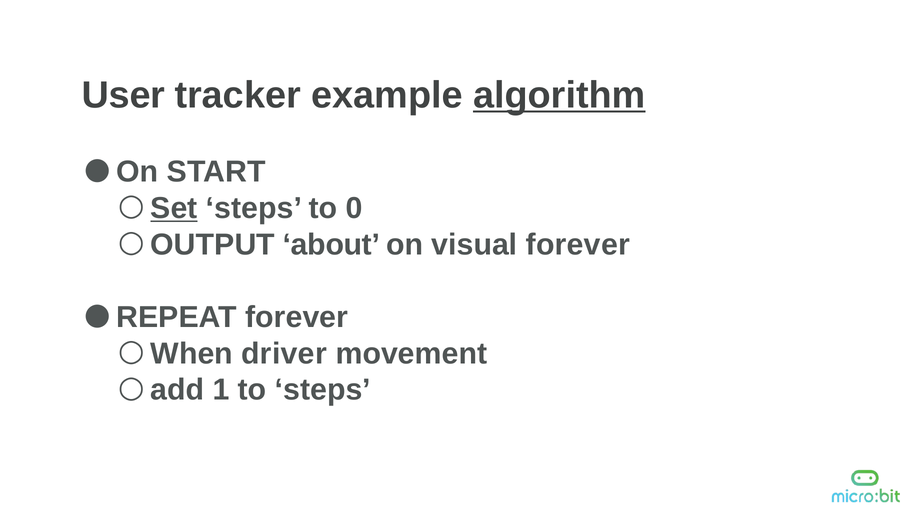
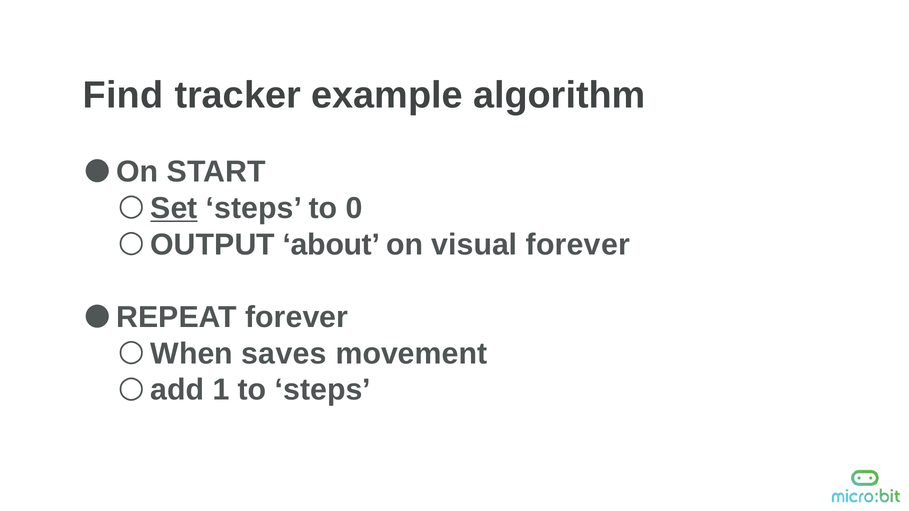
User: User -> Find (123, 95)
algorithm underline: present -> none (559, 95)
driver: driver -> saves (284, 354)
